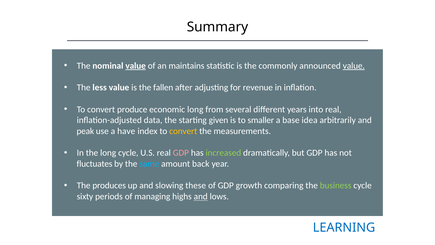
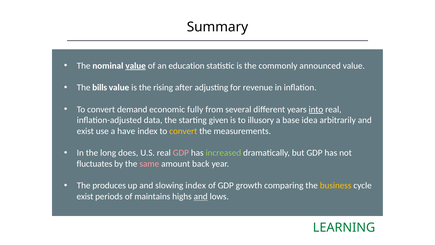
maintains: maintains -> education (187, 66)
value underline: present -> none (354, 66)
less: less -> bills (100, 88)
fallen: fallen -> rising (163, 88)
produce: produce -> demand (132, 109)
economic long: long -> fully (195, 109)
into underline: none -> present (316, 109)
smaller: smaller -> illusory (261, 120)
peak: peak -> exist (85, 131)
long cycle: cycle -> does (128, 153)
same colour: light blue -> pink (149, 164)
slowing these: these -> index (196, 185)
business colour: light green -> yellow (336, 185)
sixty: sixty -> exist (85, 196)
managing: managing -> maintains (152, 196)
LEARNING colour: blue -> green (344, 227)
